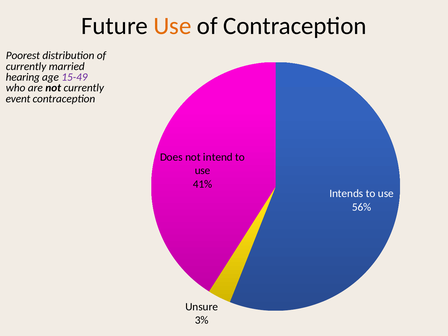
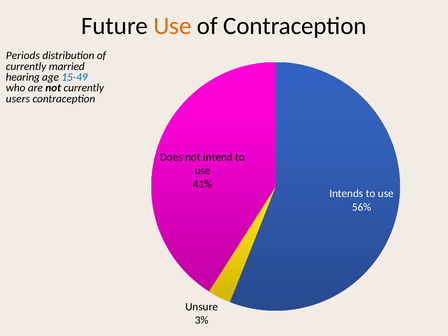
Poorest: Poorest -> Periods (23, 56)
15-49 colour: purple -> blue (75, 77)
event: event -> users (18, 99)
